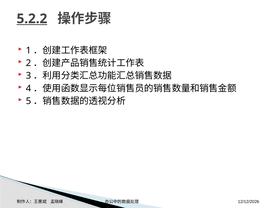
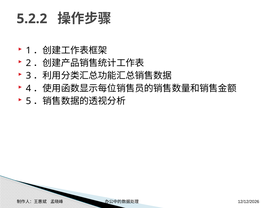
5.2.2 underline: present -> none (32, 19)
